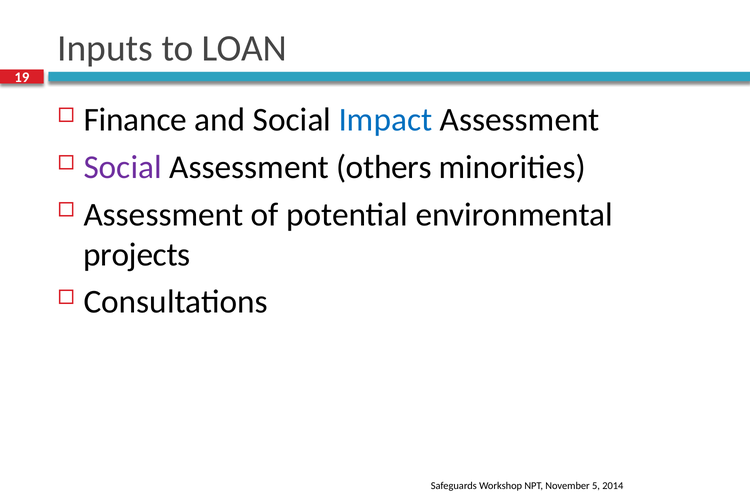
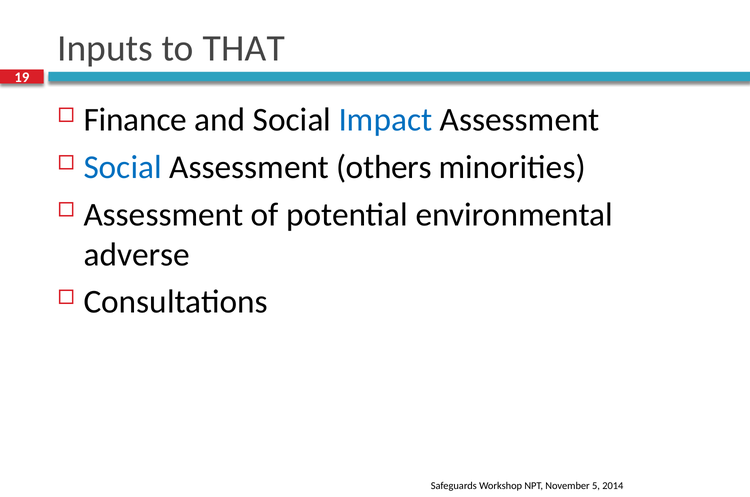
LOAN: LOAN -> THAT (244, 48)
Social colour: purple -> blue (123, 167)
projects: projects -> adverse (137, 255)
